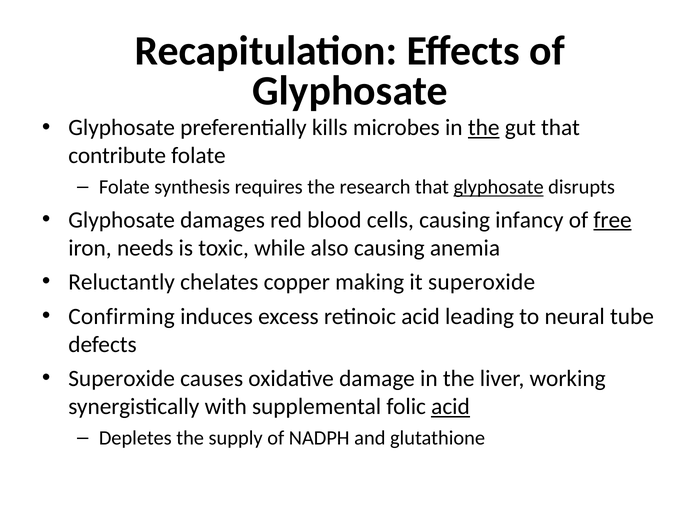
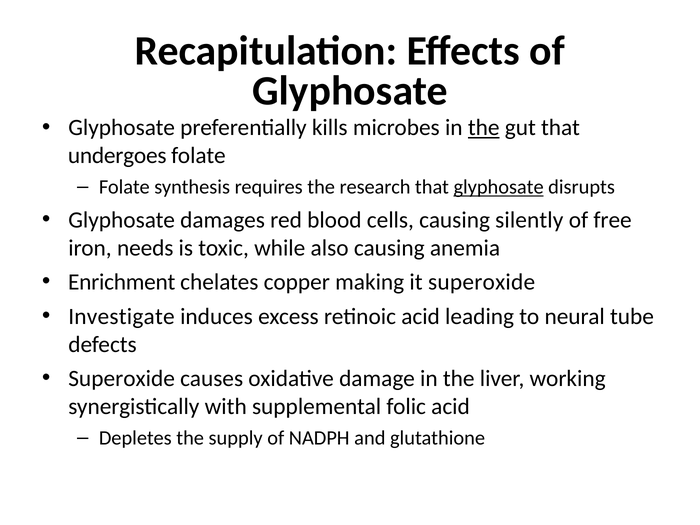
contribute: contribute -> undergoes (117, 156)
infancy: infancy -> silently (529, 220)
free underline: present -> none (613, 220)
Reluctantly: Reluctantly -> Enrichment (122, 282)
Confirming: Confirming -> Investigate (121, 316)
acid underline: present -> none (451, 407)
